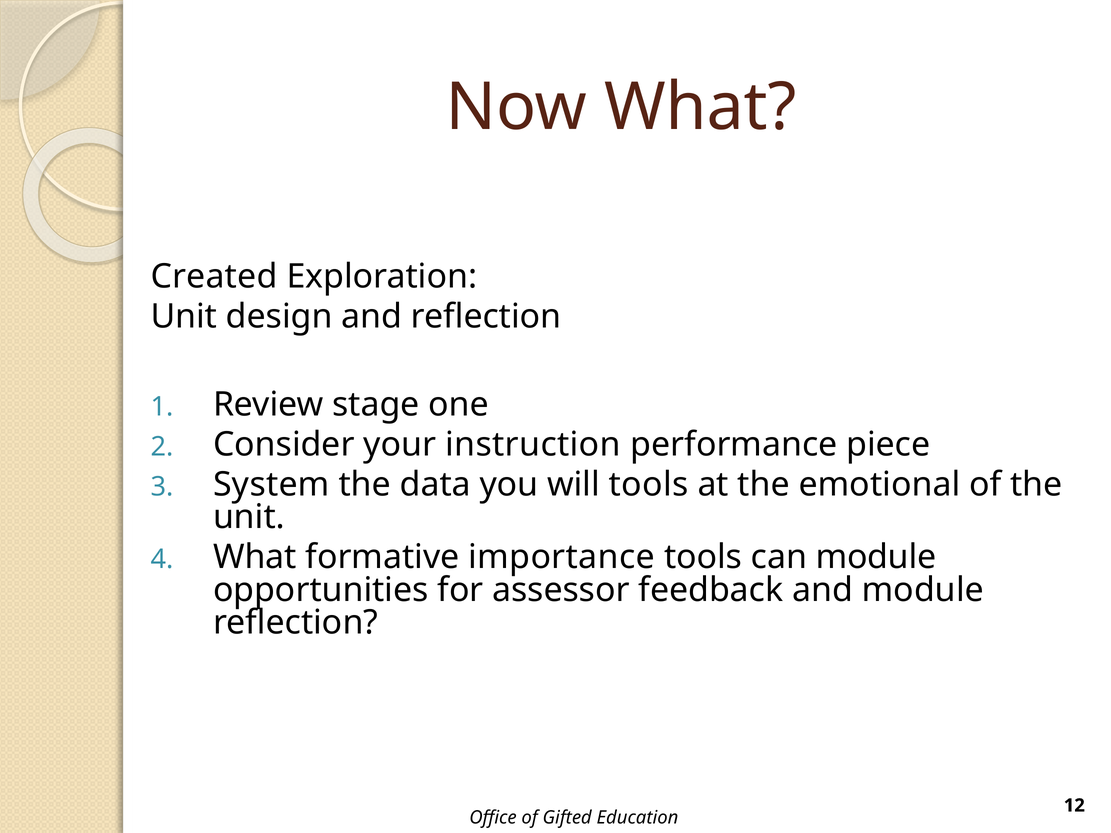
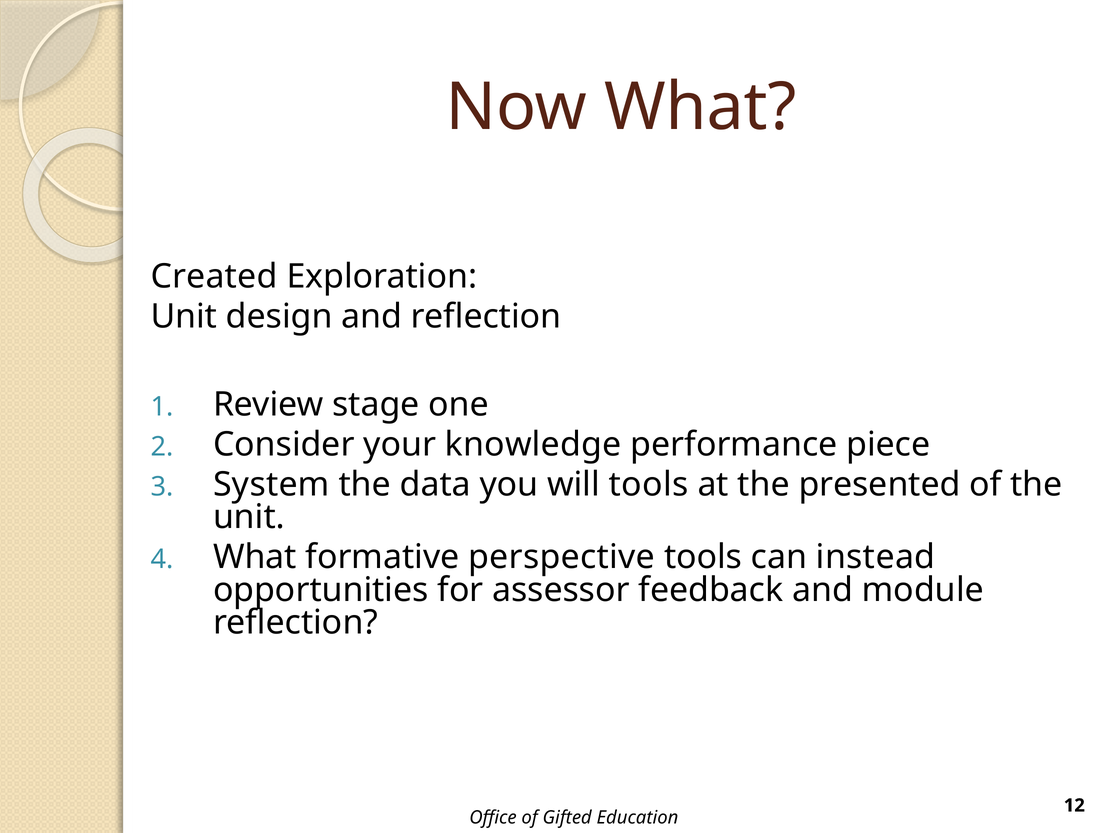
instruction: instruction -> knowledge (533, 445)
emotional: emotional -> presented (880, 485)
importance: importance -> perspective (562, 557)
can module: module -> instead (876, 557)
